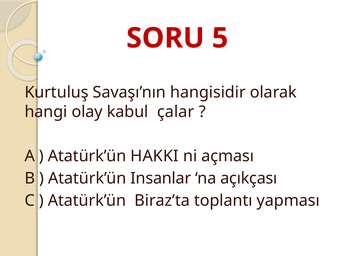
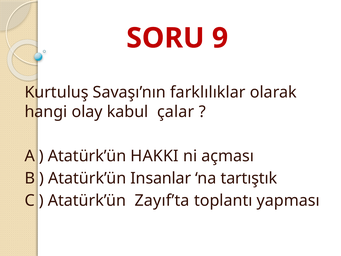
5: 5 -> 9 (220, 38)
hangisidir: hangisidir -> farklılıklar (208, 92)
açıkçası: açıkçası -> tartıştık (249, 178)
Biraz’ta: Biraz’ta -> Zayıf’ta (162, 200)
